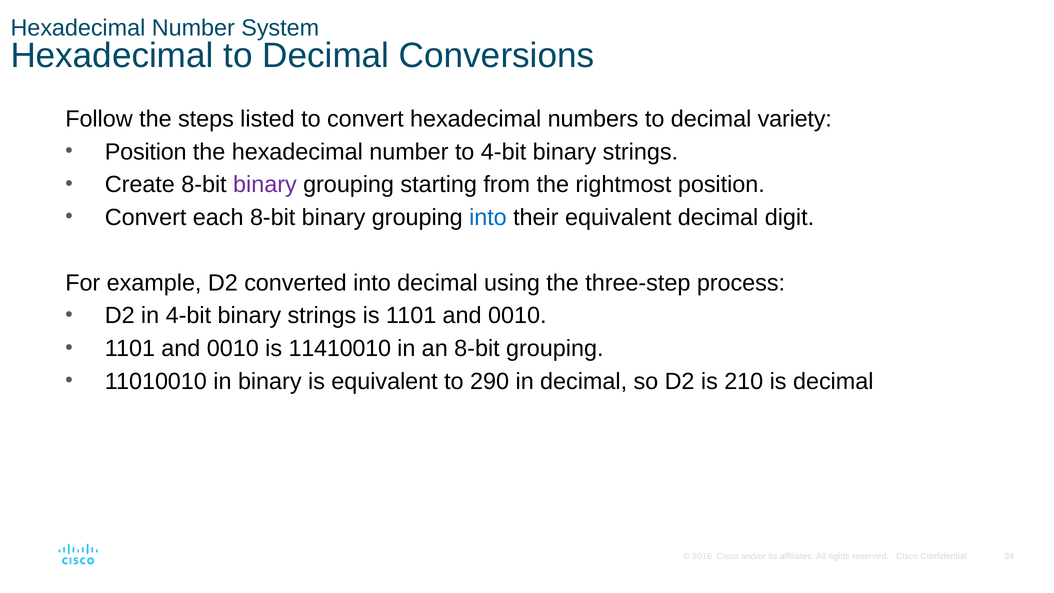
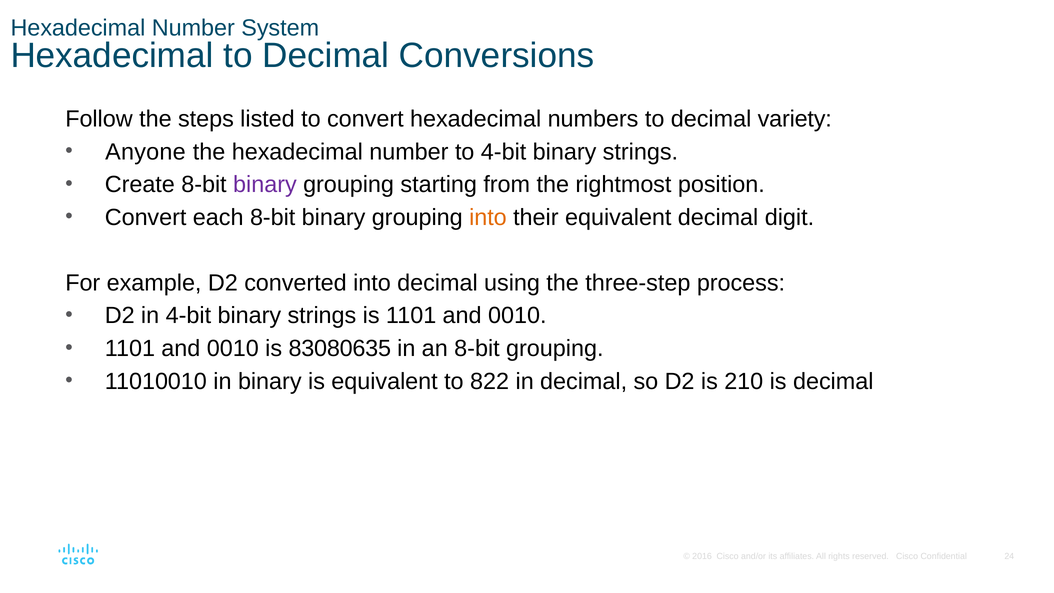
Position: Position -> Anyone (145, 152)
into colour: blue -> orange (488, 217)
11410010: 11410010 -> 83080635 (340, 348)
290: 290 -> 822 (490, 381)
